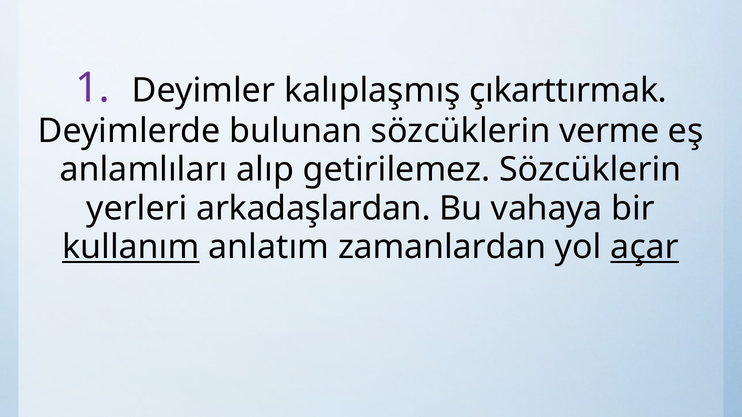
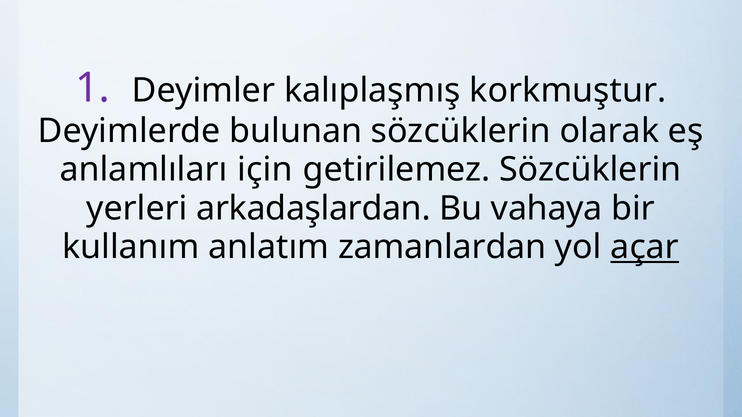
çıkarttırmak: çıkarttırmak -> korkmuştur (568, 90)
verme: verme -> olarak (609, 131)
alıp: alıp -> için (265, 170)
kullanım underline: present -> none (131, 248)
